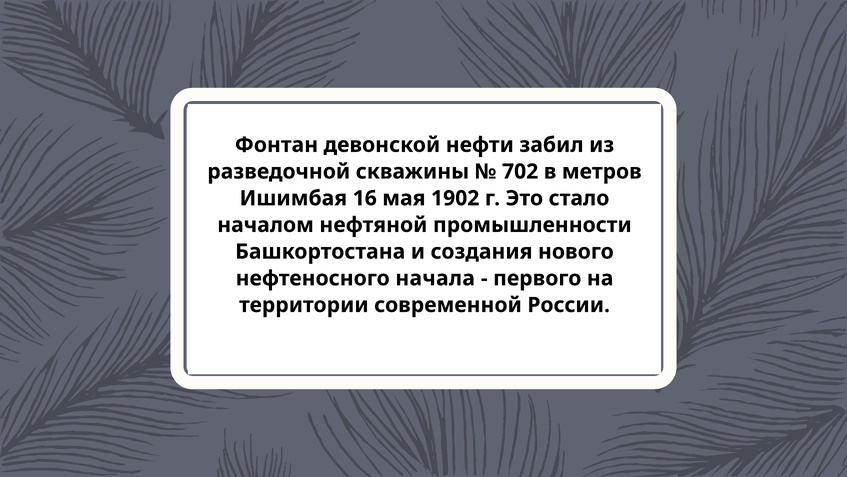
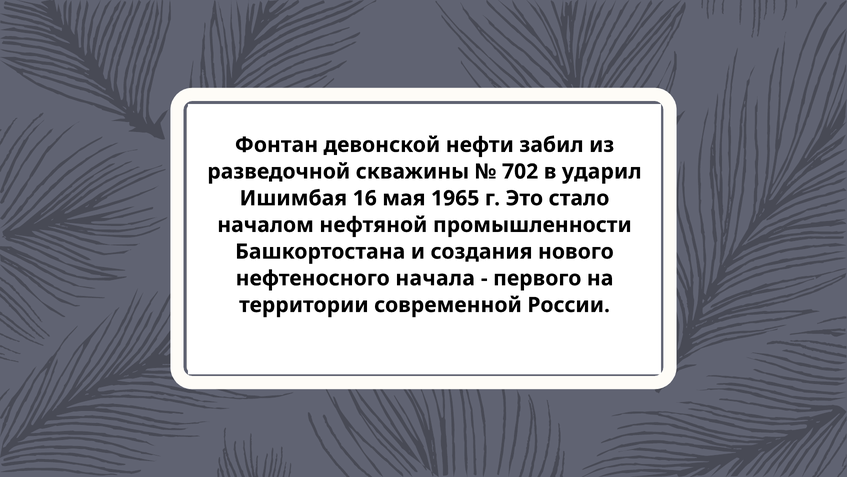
метров: метров -> ударил (602, 171)
1902: 1902 -> 1965 (455, 198)
